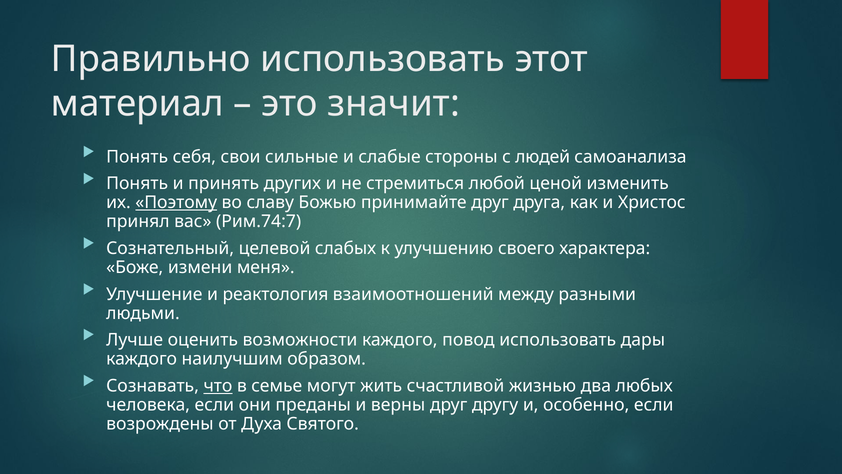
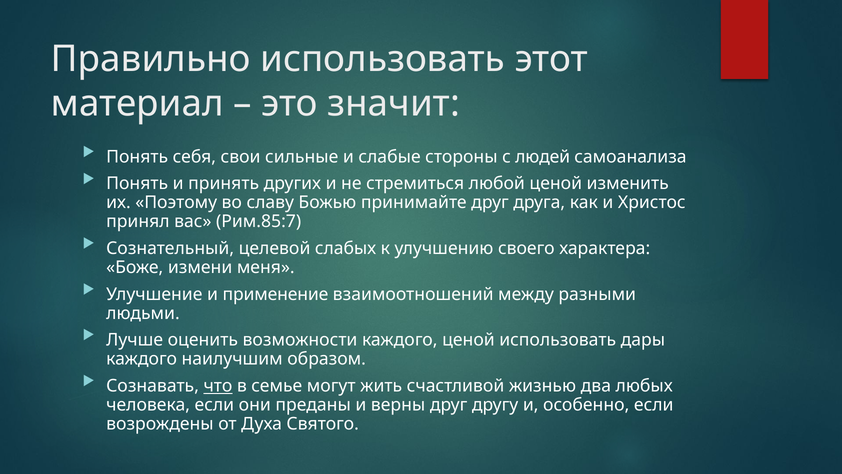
Поэтому underline: present -> none (176, 202)
Рим.74:7: Рим.74:7 -> Рим.85:7 (259, 221)
реактология: реактология -> применение (275, 294)
каждого повод: повод -> ценой (468, 340)
